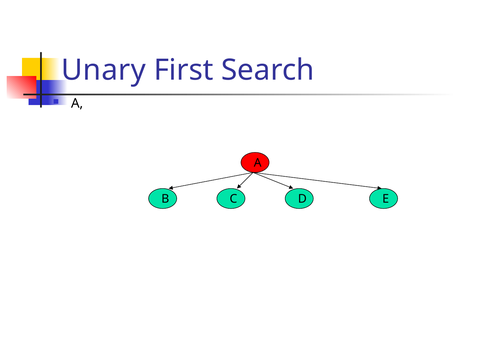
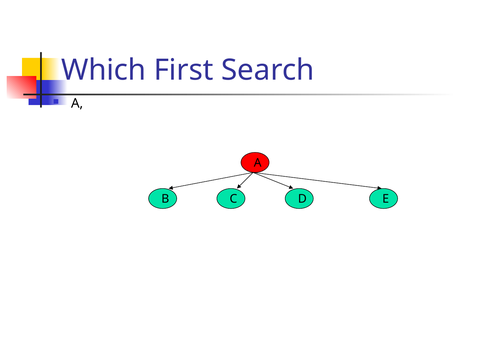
Unary: Unary -> Which (104, 70)
